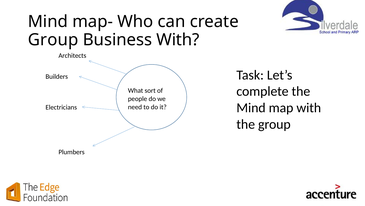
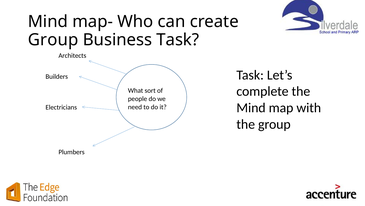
Business With: With -> Task (178, 40)
